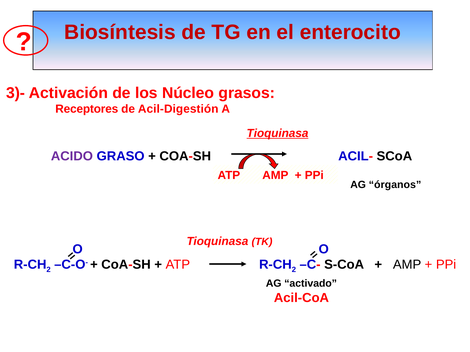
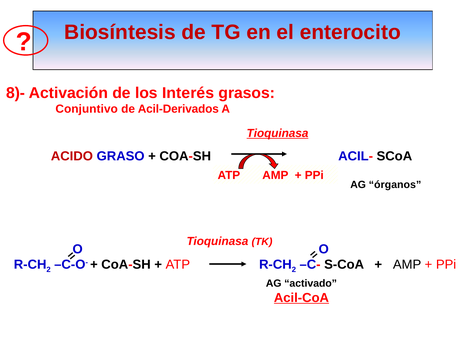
3)-: 3)- -> 8)- (16, 93)
Núcleo: Núcleo -> Interés (188, 93)
Receptores: Receptores -> Conjuntivo (87, 109)
Acil-Digestión: Acil-Digestión -> Acil-Derivados (178, 109)
ACIDO colour: purple -> red (72, 156)
Acil-CoA underline: none -> present (301, 298)
